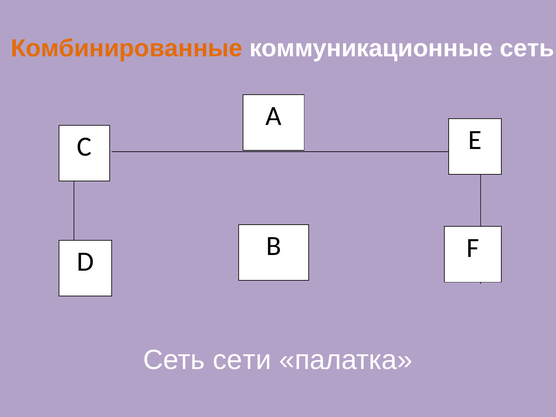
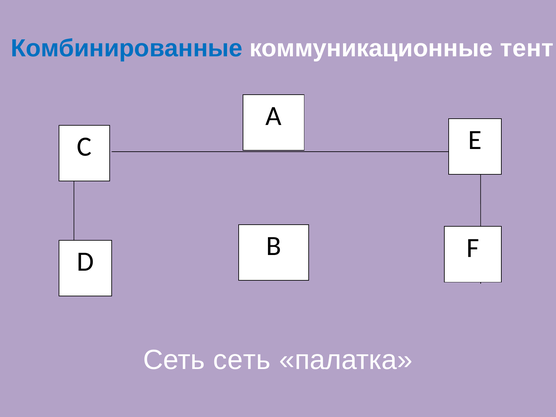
Комбинированные colour: orange -> blue (127, 48)
коммуникационные сеть: сеть -> тент (527, 48)
Сеть сети: сети -> сеть (242, 360)
